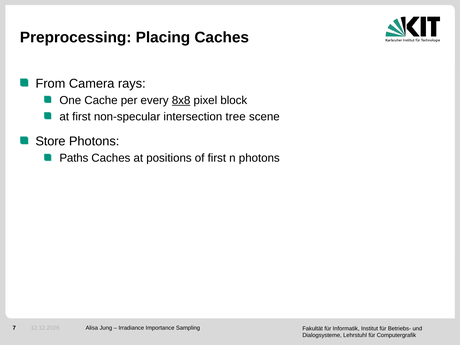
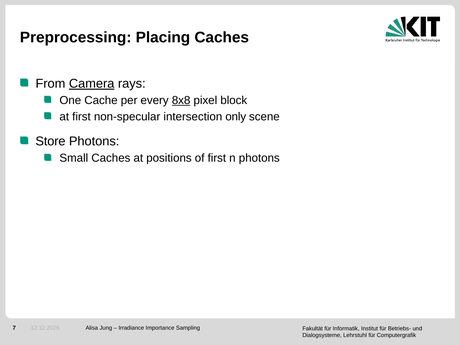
Camera underline: none -> present (92, 84)
tree: tree -> only (236, 117)
Paths: Paths -> Small (74, 158)
